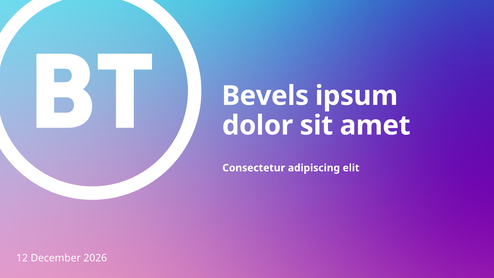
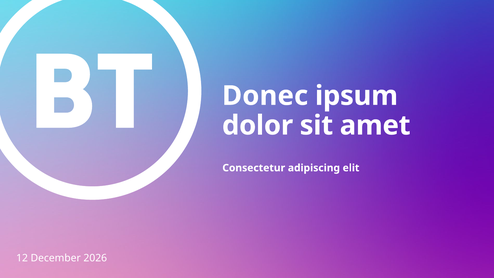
Bevels: Bevels -> Donec (265, 96)
